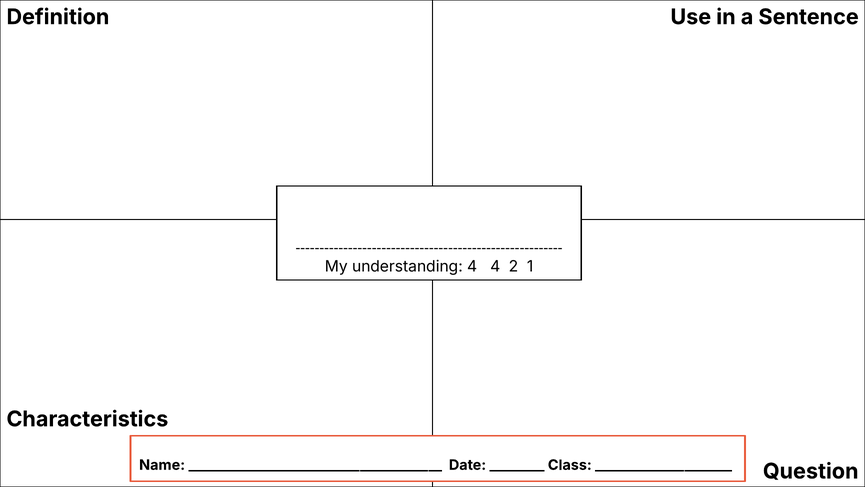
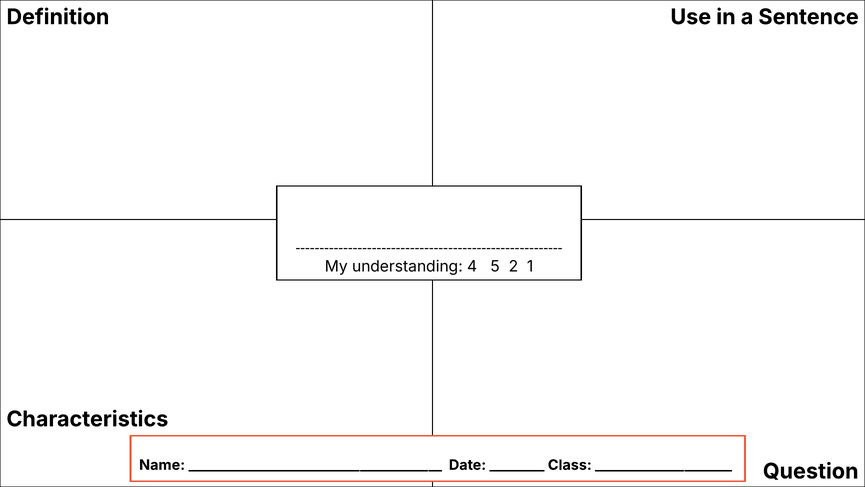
4 4: 4 -> 5 (495, 266)
